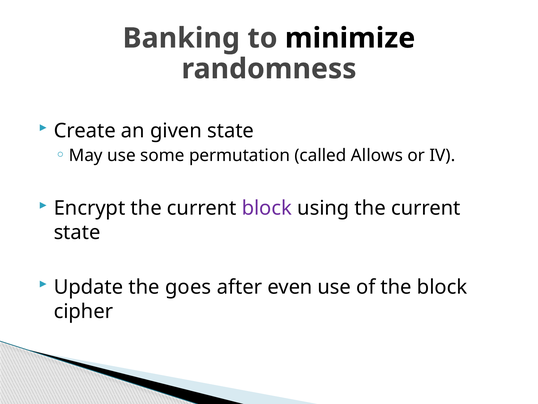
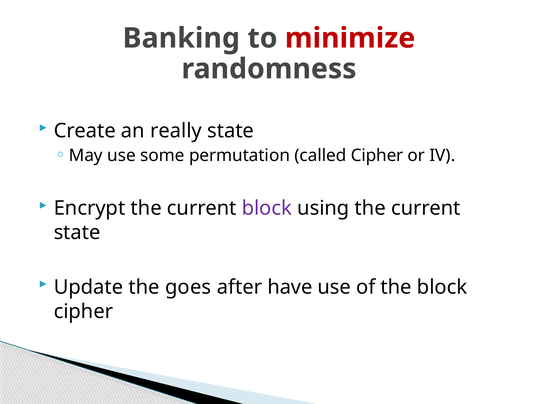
minimize colour: black -> red (350, 38)
given: given -> really (176, 131)
called Allows: Allows -> Cipher (377, 155)
even: even -> have (290, 287)
